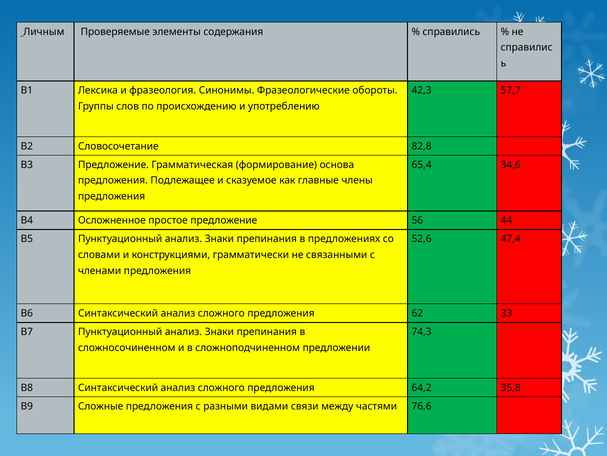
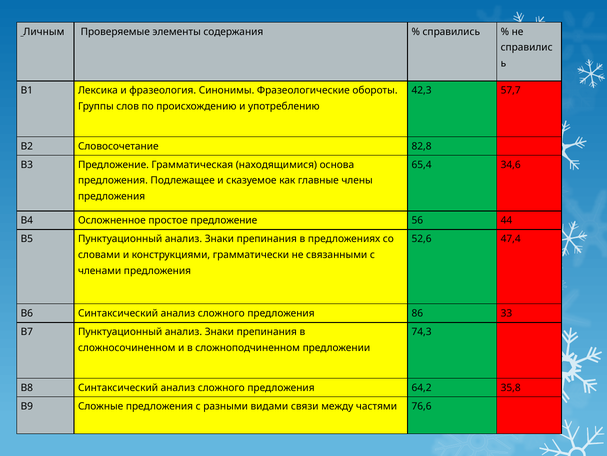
формирование: формирование -> находящимися (276, 165)
62: 62 -> 86 (417, 313)
